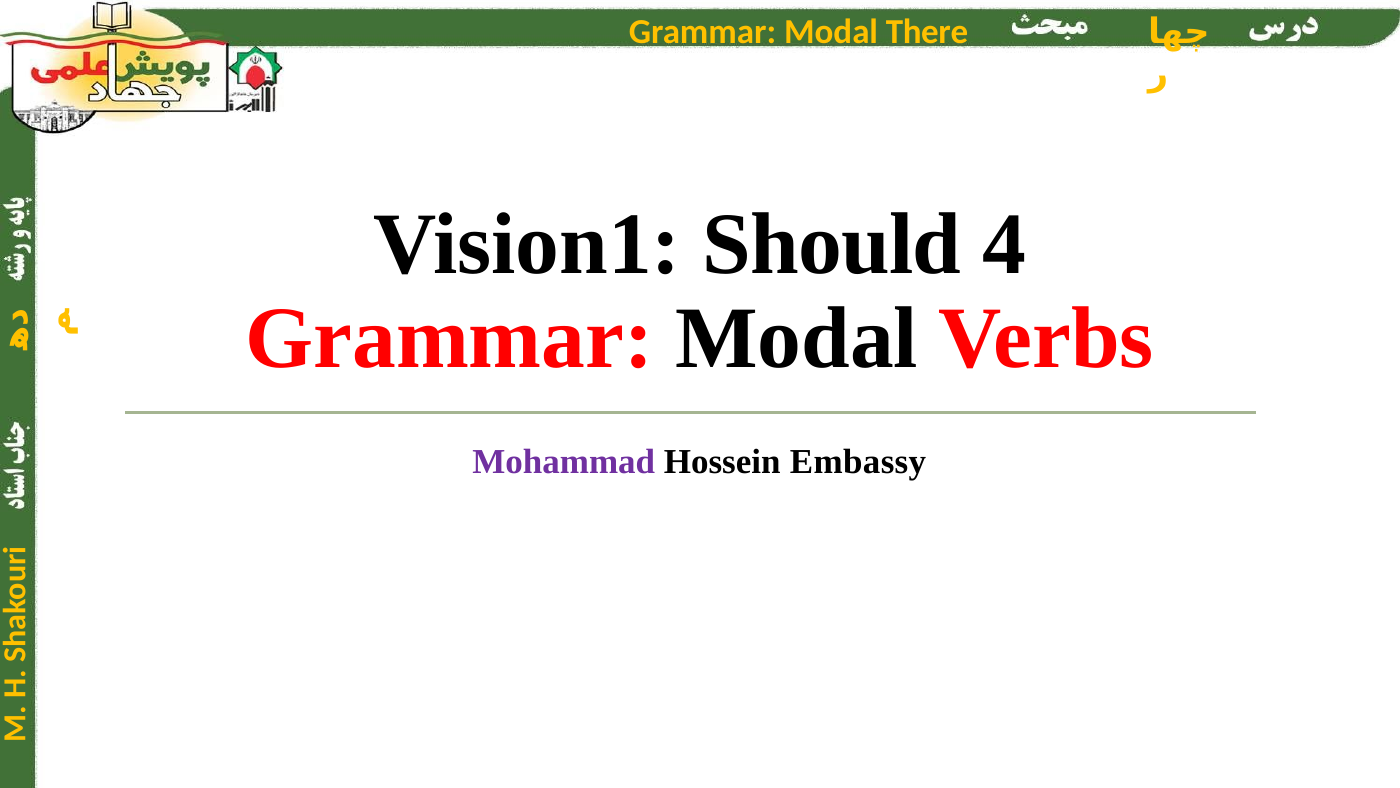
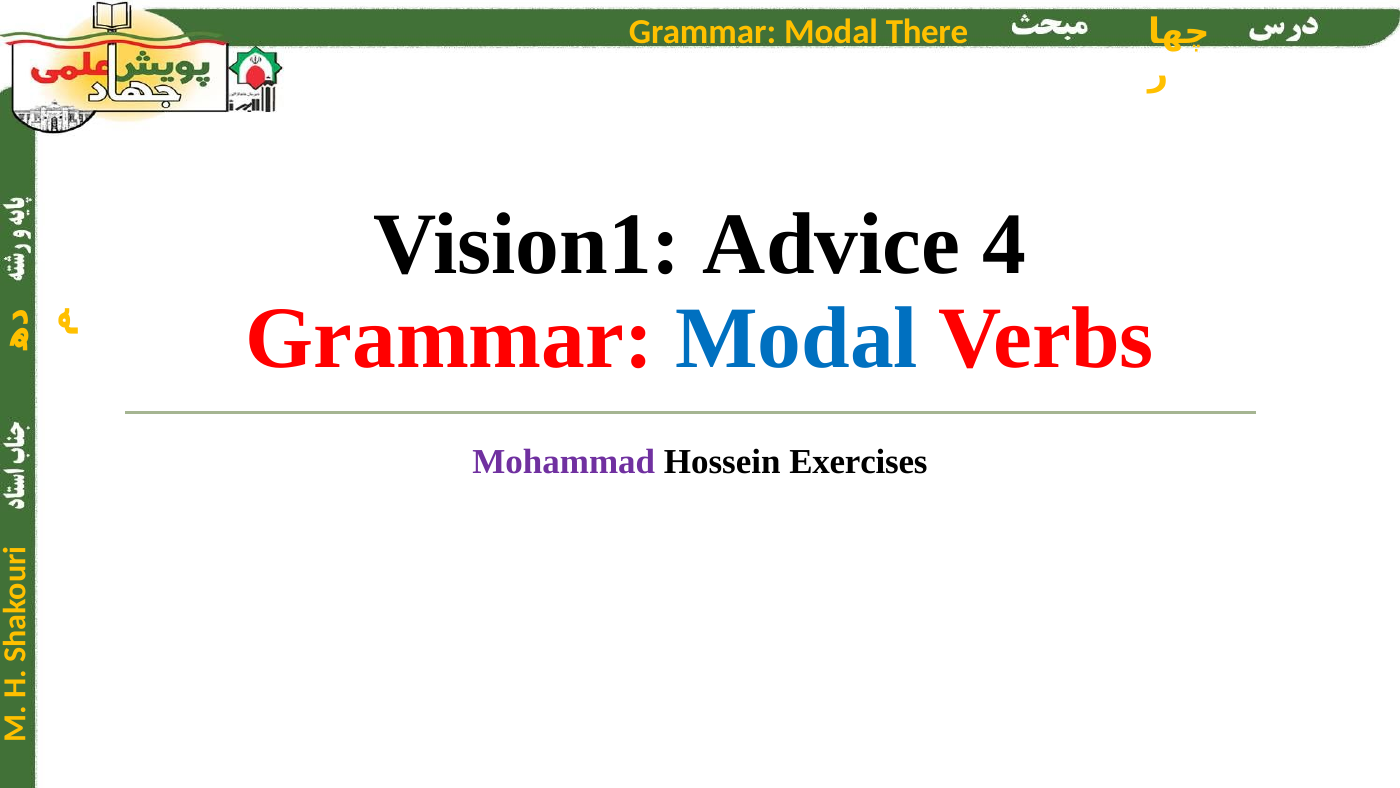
Should: Should -> Advice (832, 244)
Modal colour: black -> blue (797, 339)
Embassy: Embassy -> Exercises (858, 461)
